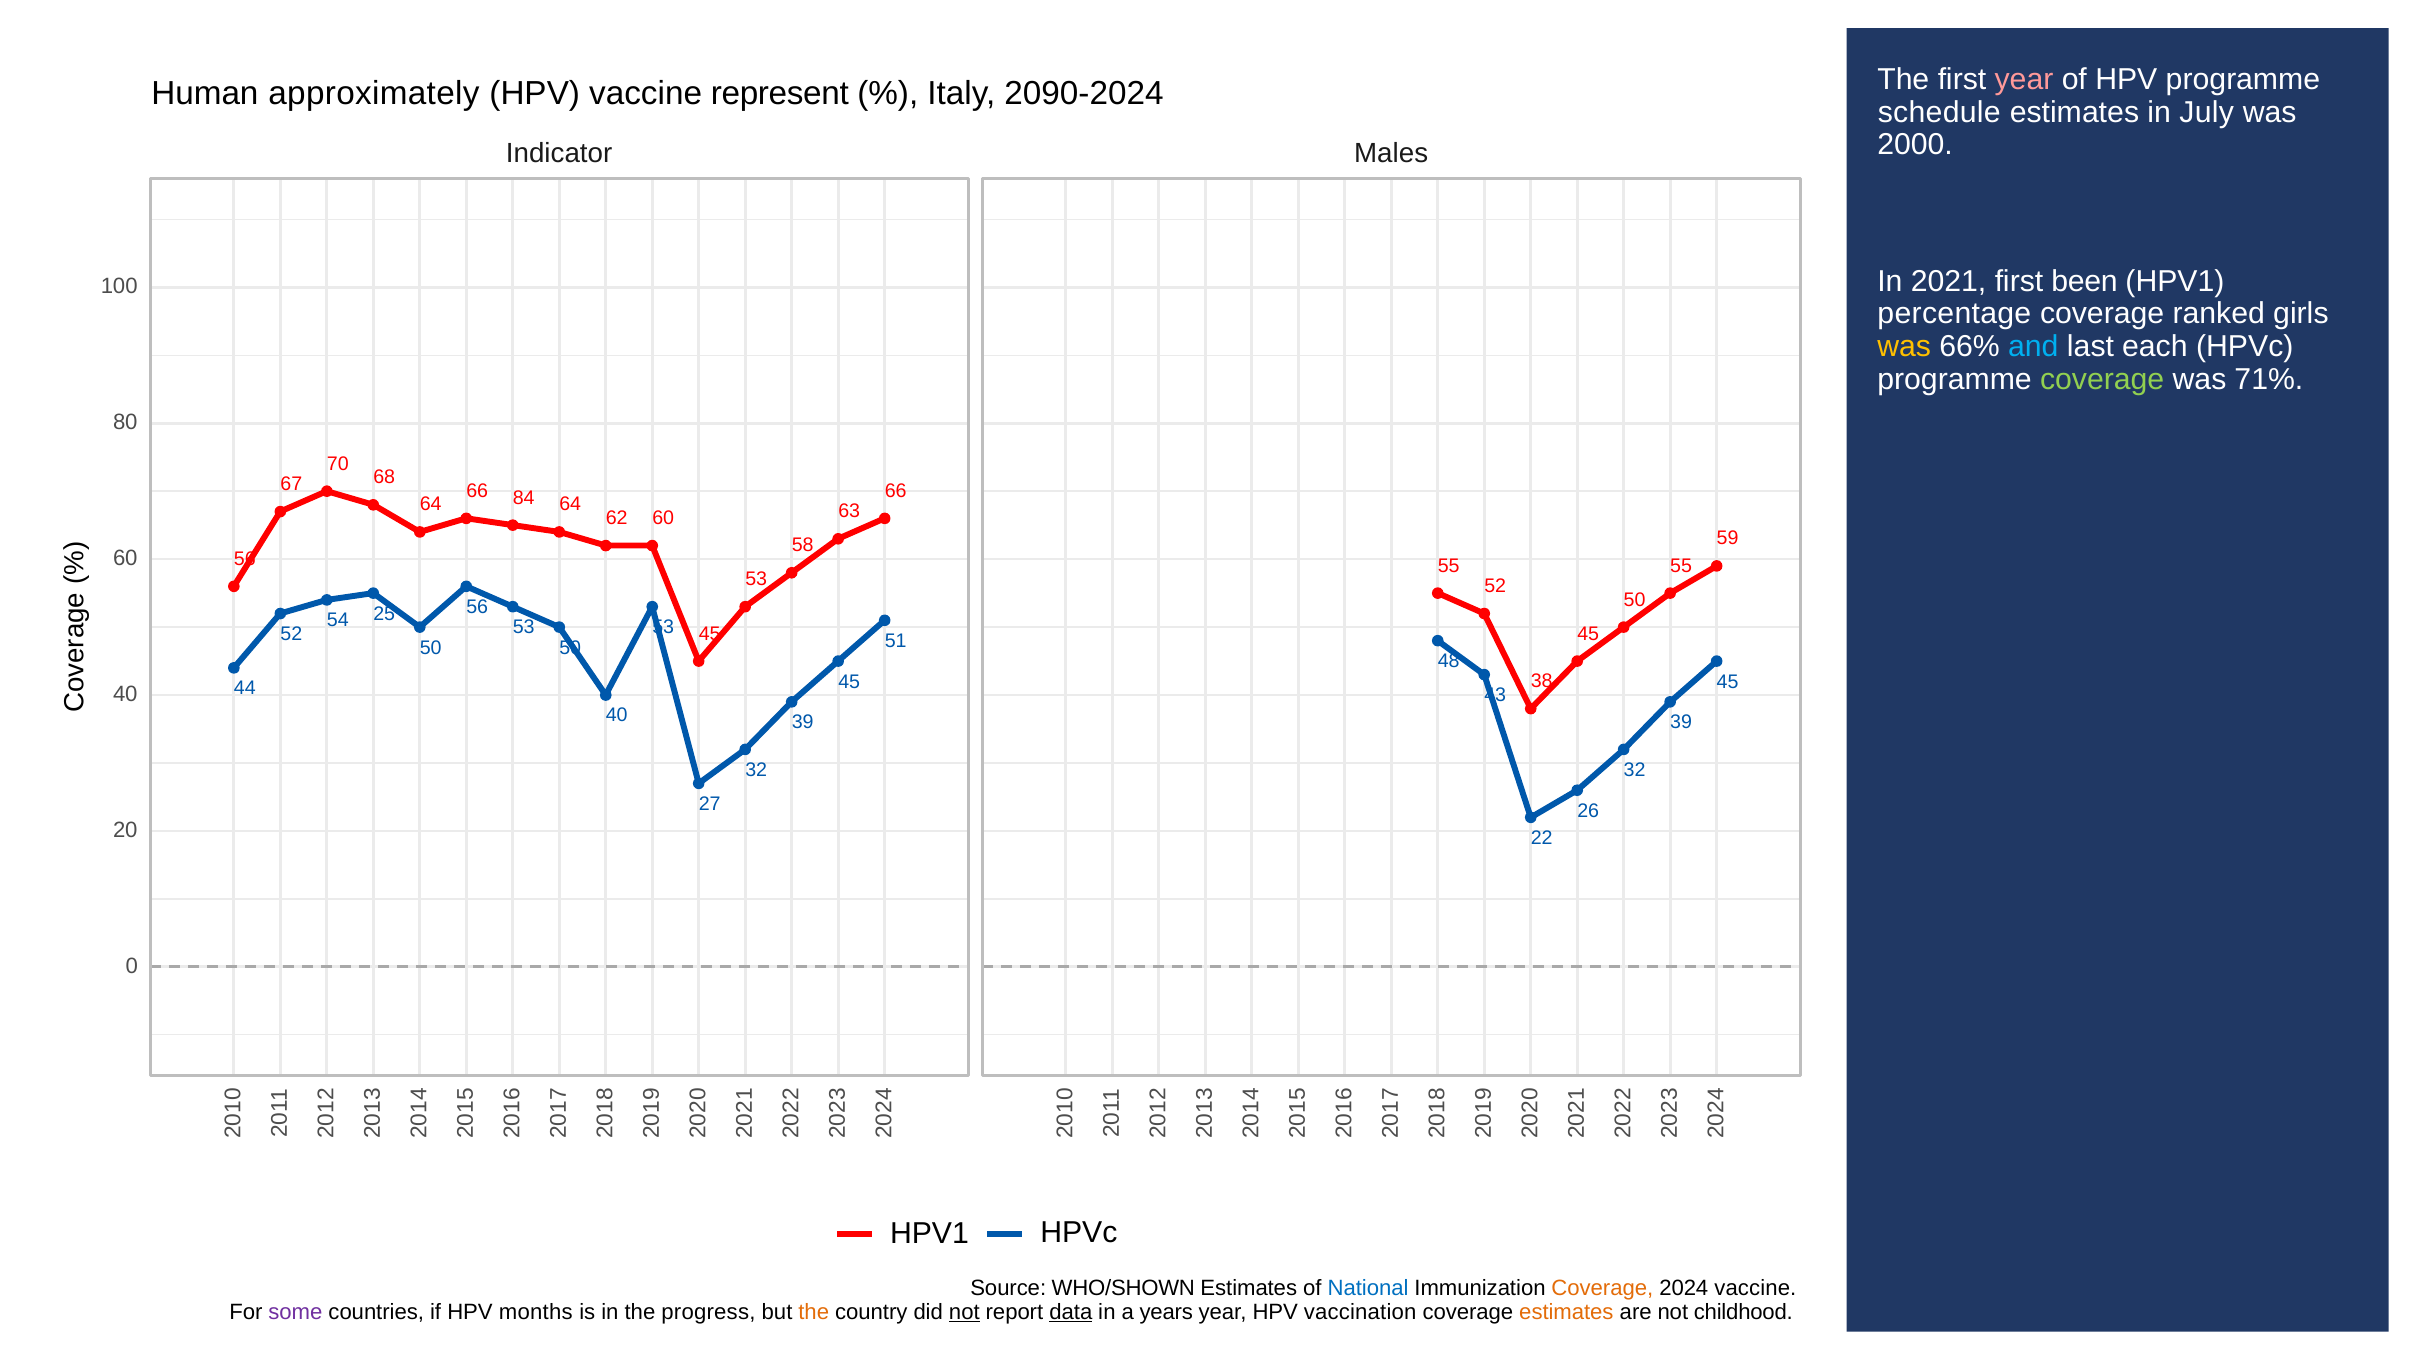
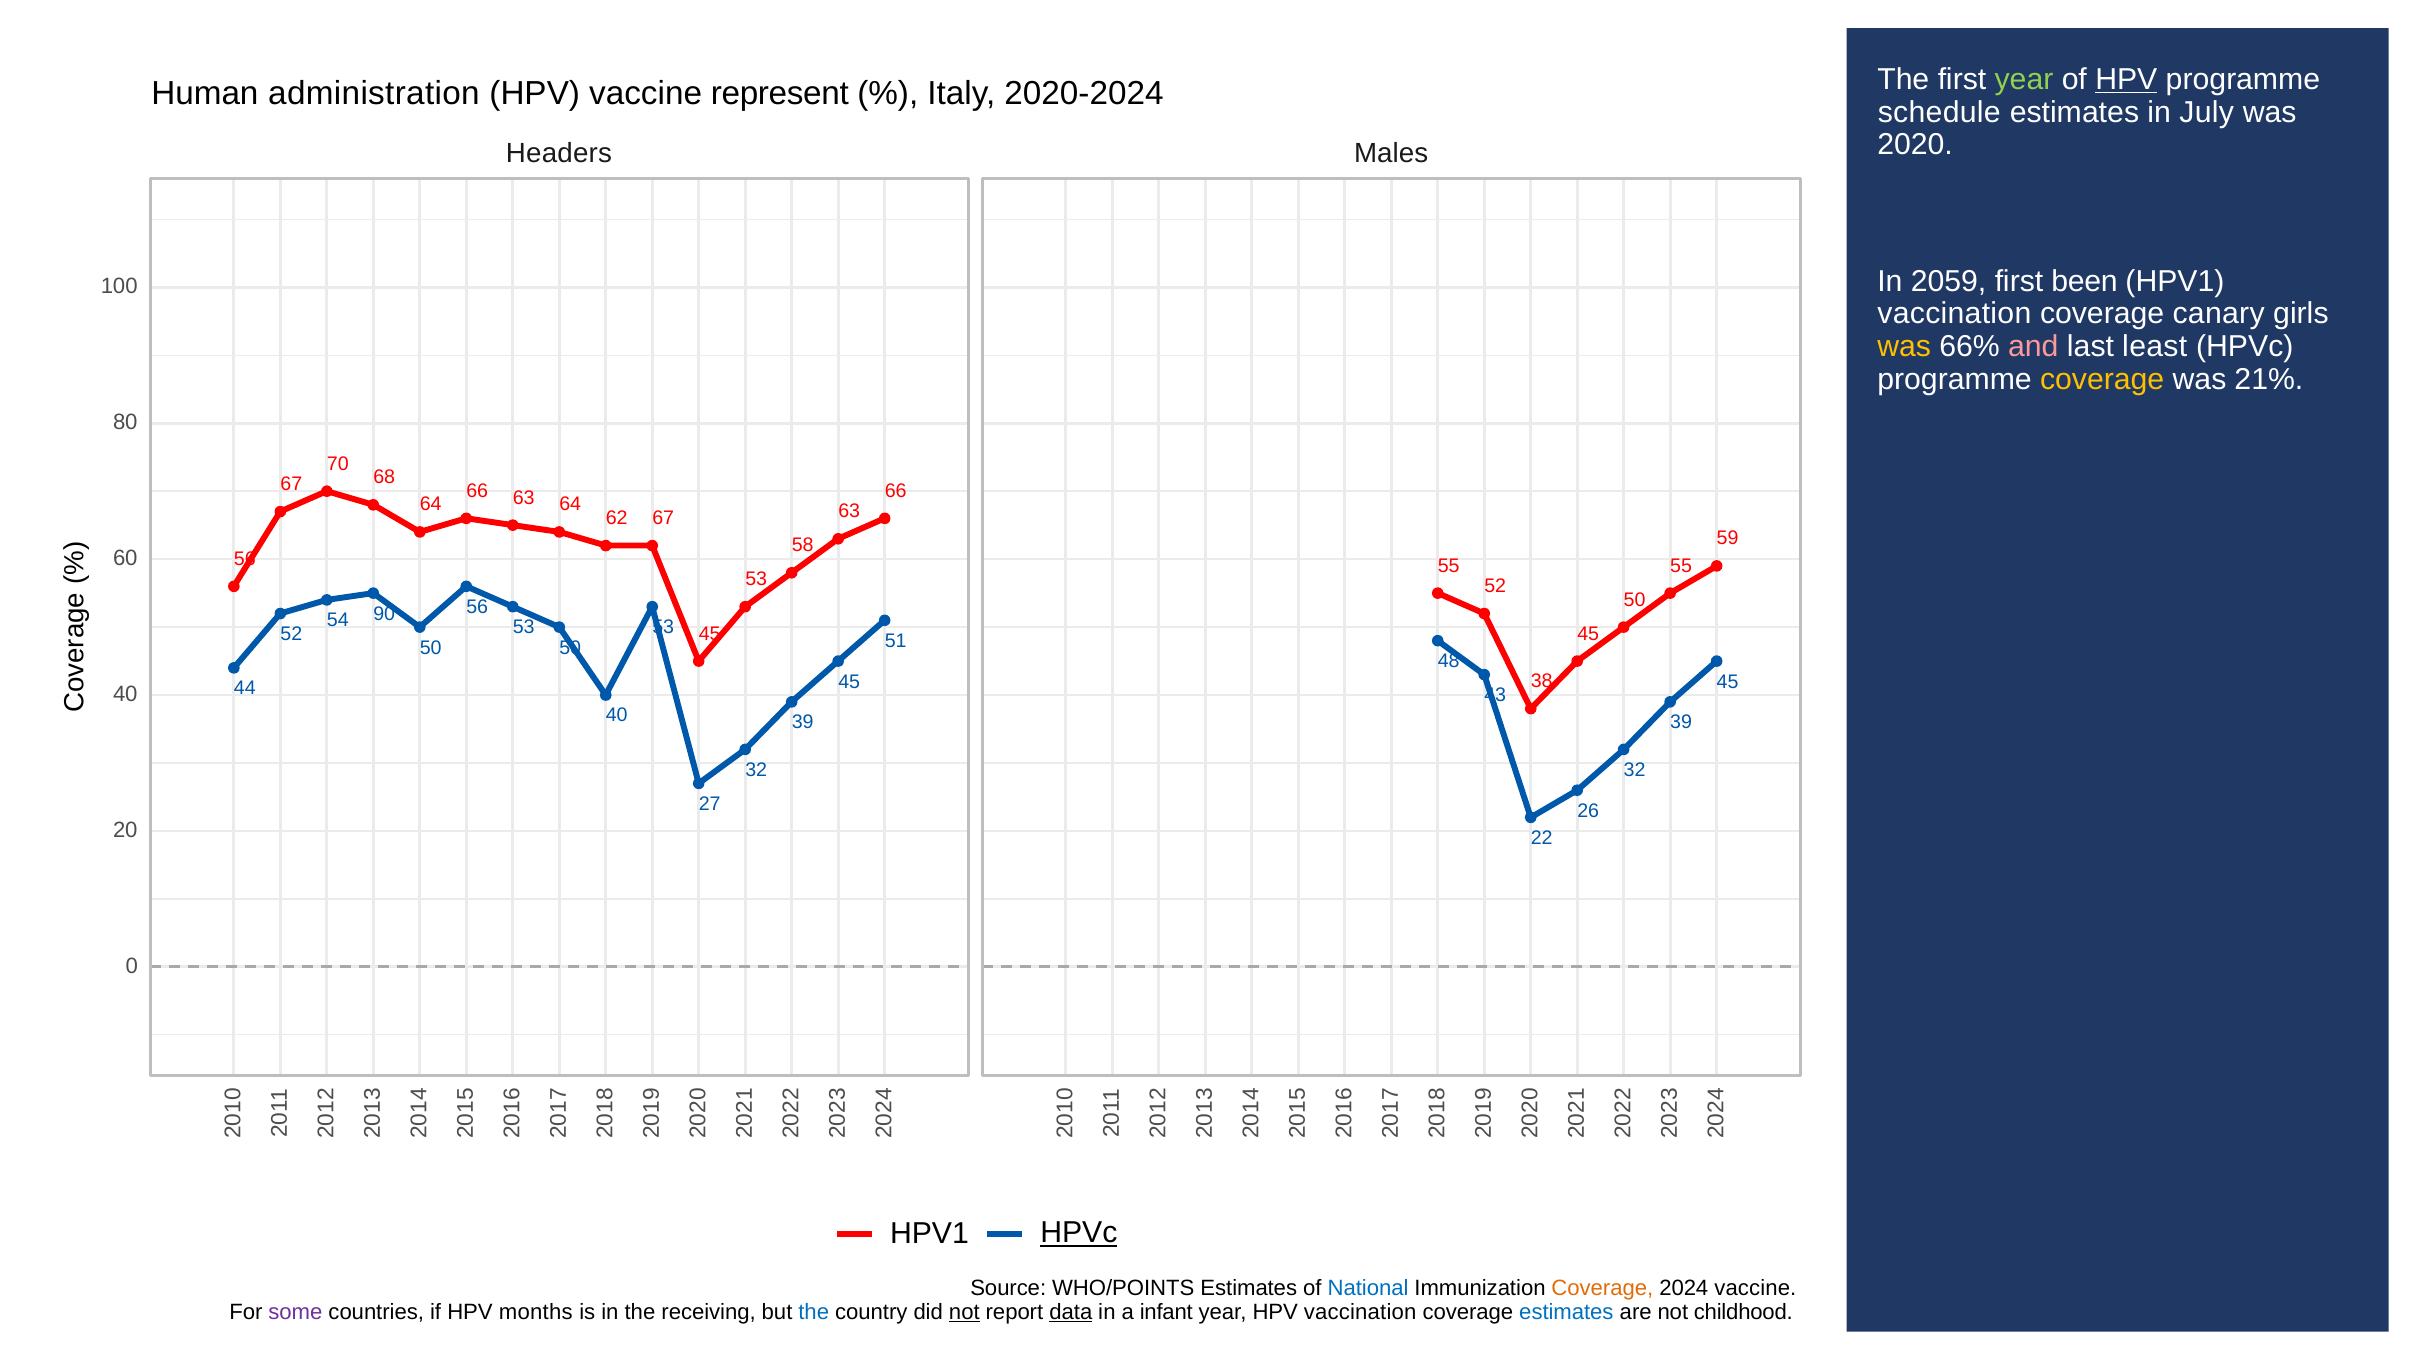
year colour: pink -> light green (2024, 80)
HPV underline: none -> present (2126, 80)
approximately: approximately -> administration (374, 94)
2090-2024: 2090-2024 -> 2020-2024 (1084, 94)
2000: 2000 -> 2020 (1915, 145)
Indicator: Indicator -> Headers (559, 154)
2021: 2021 -> 2059 (1949, 282)
percentage: percentage -> vaccination (1954, 314)
ranked: ranked -> canary (2219, 314)
and colour: light blue -> pink (2033, 347)
each: each -> least (2155, 347)
coverage colour: light green -> yellow (2102, 379)
71%: 71% -> 21% (2269, 379)
66 84: 84 -> 63 (524, 498)
62 60: 60 -> 67 (663, 518)
25: 25 -> 90 (384, 614)
HPVc underline: none -> present (1079, 1234)
WHO/SHOWN: WHO/SHOWN -> WHO/POINTS (1123, 1289)
progress: progress -> receiving (709, 1313)
the colour: orange -> blue (814, 1313)
years: years -> infant (1166, 1313)
estimates colour: orange -> blue (1566, 1313)
